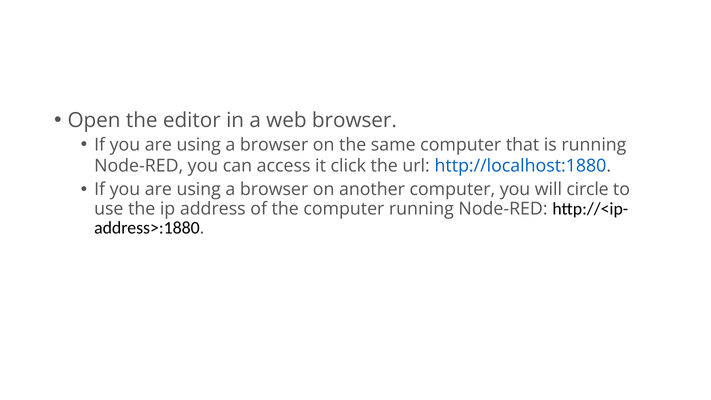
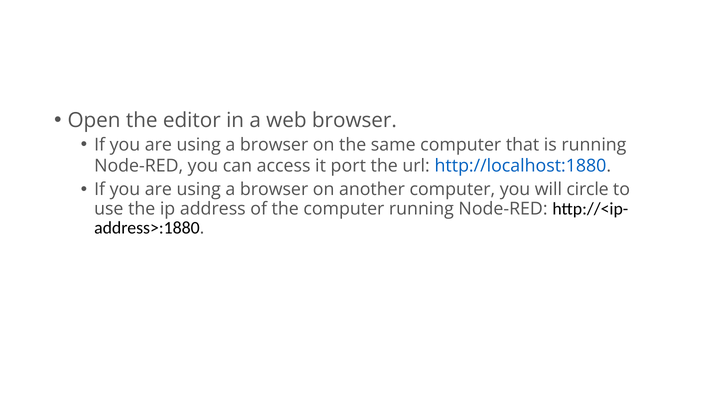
click: click -> port (348, 166)
